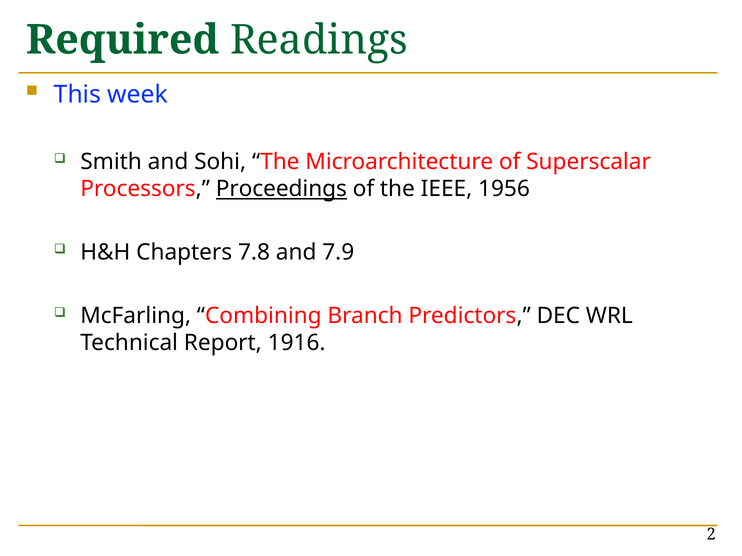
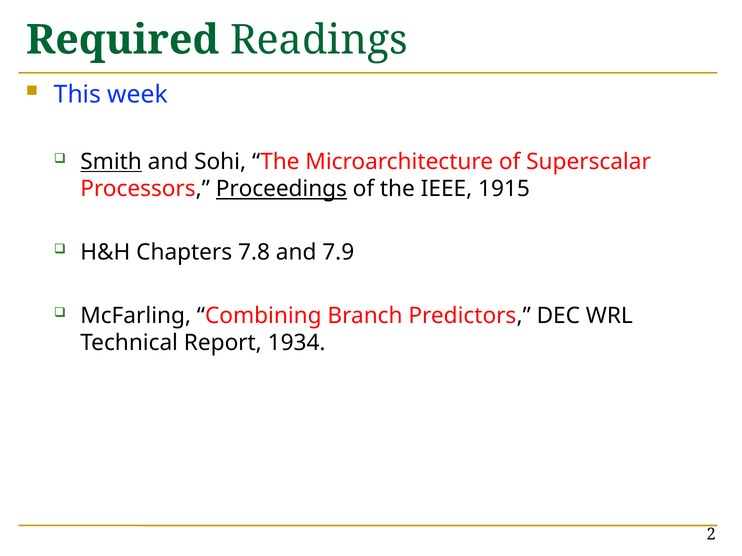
Smith underline: none -> present (111, 162)
1956: 1956 -> 1915 (504, 189)
1916: 1916 -> 1934 (297, 343)
